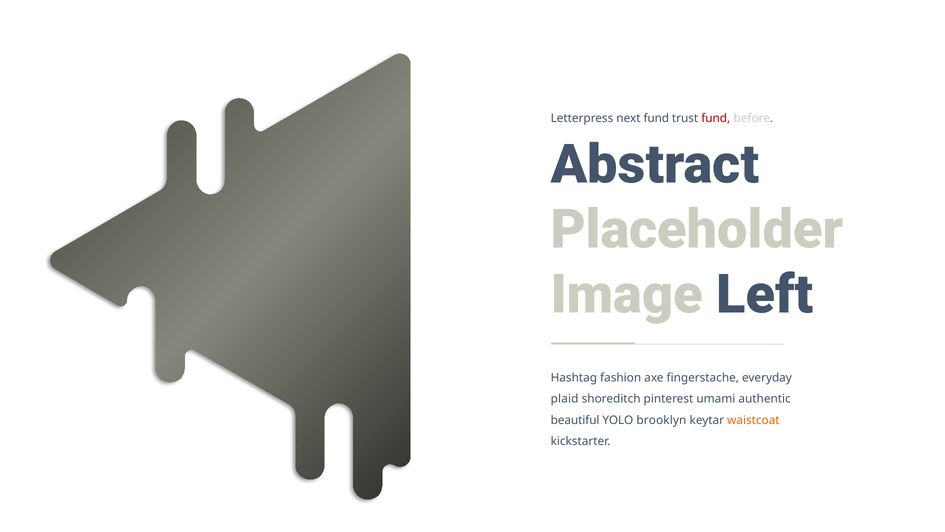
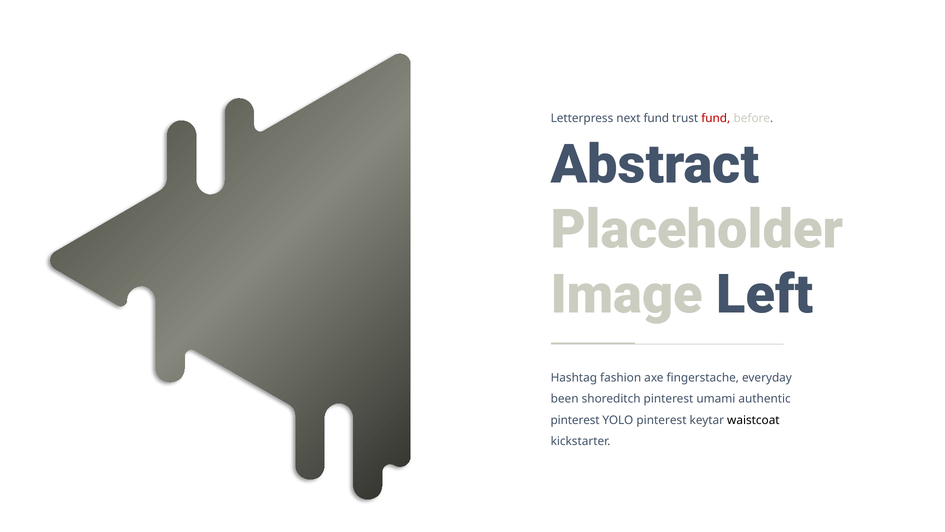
plaid: plaid -> been (565, 399)
beautiful: beautiful -> pinterest (575, 420)
YOLO brooklyn: brooklyn -> pinterest (661, 420)
waistcoat colour: orange -> black (753, 420)
